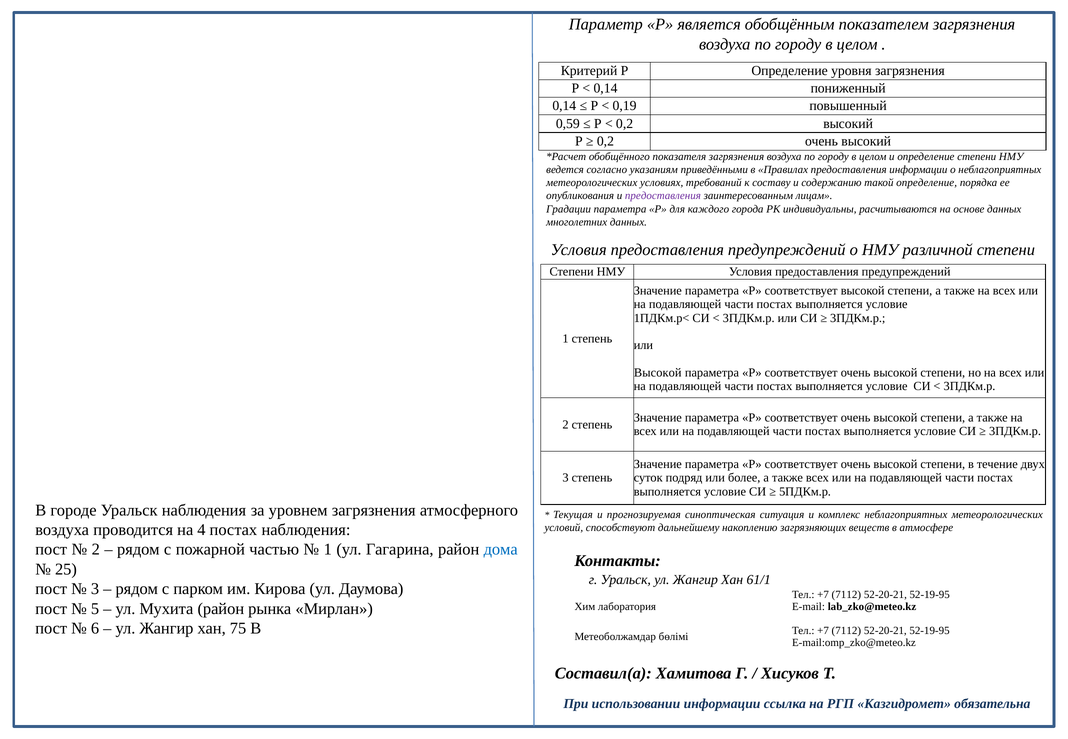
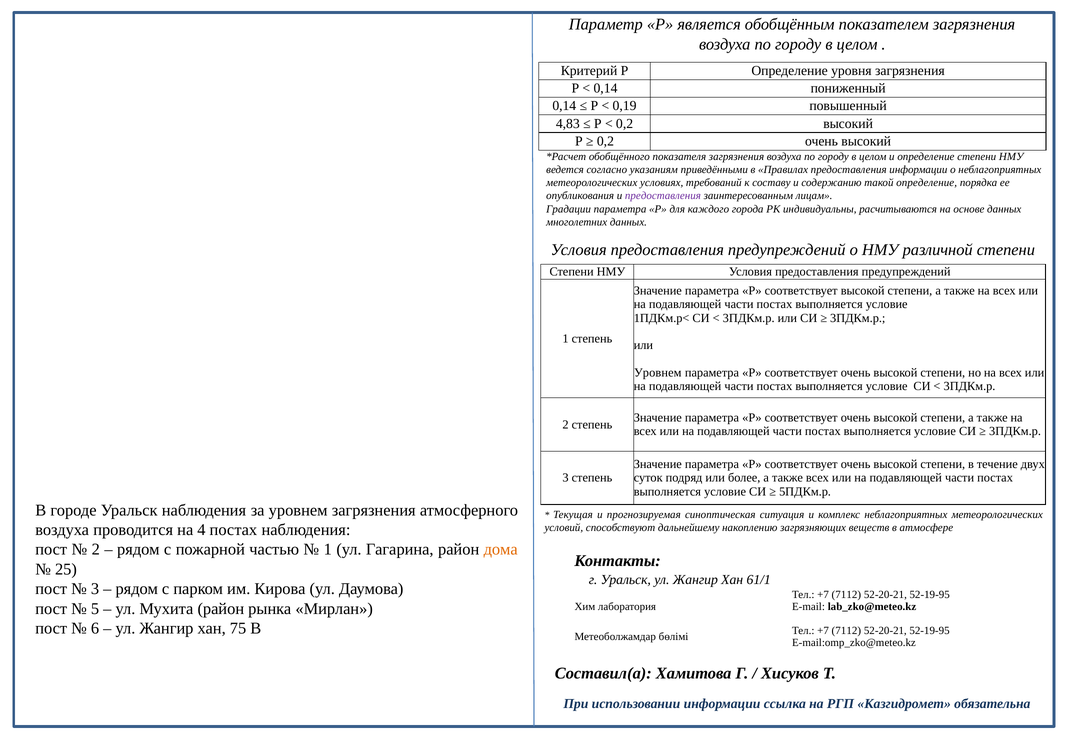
0,59: 0,59 -> 4,83 (568, 124)
Высокой: Высокой -> Уровнем (658, 373)
дома colour: blue -> orange (501, 550)
